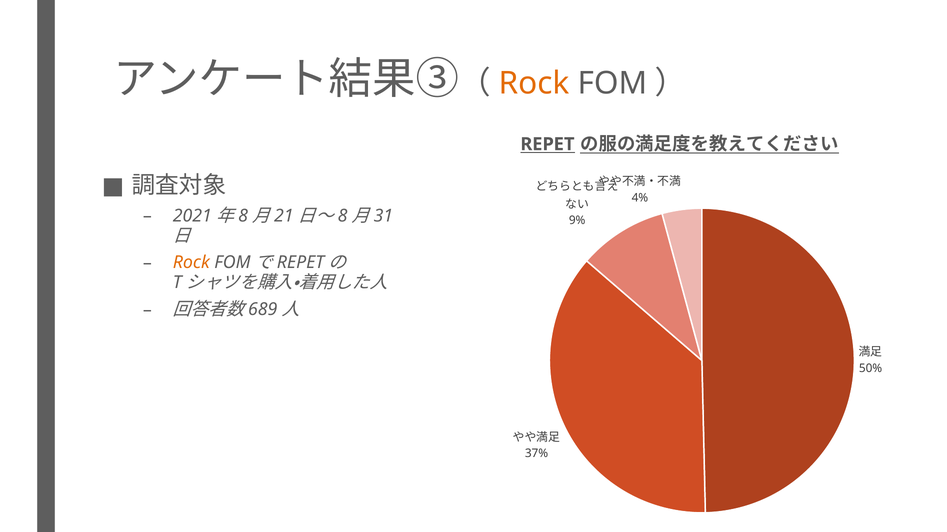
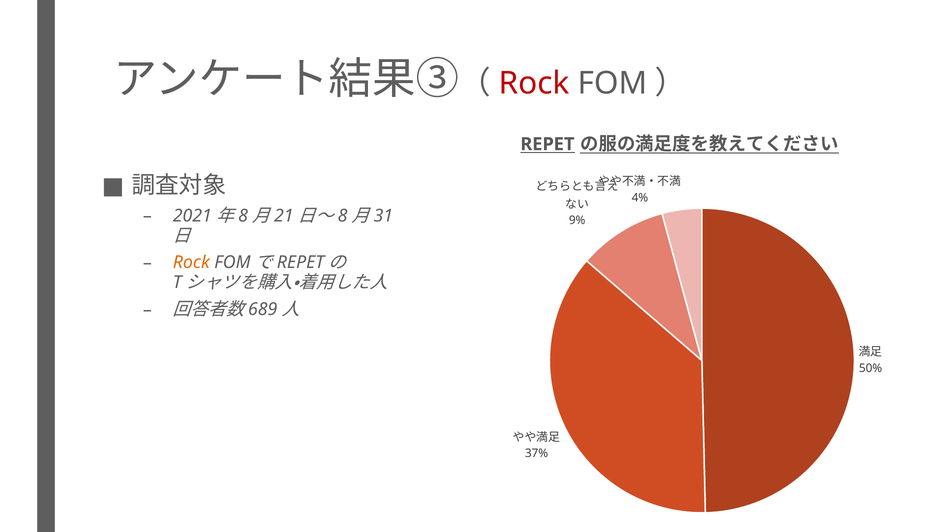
Rock colour: orange -> red (534, 83)
